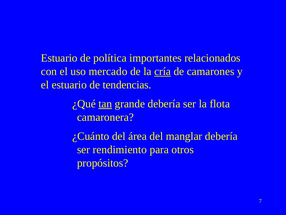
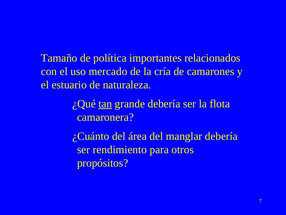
Estuario: Estuario -> Tamaño (59, 58)
cría underline: present -> none (163, 71)
tendencias: tendencias -> naturaleza (127, 85)
